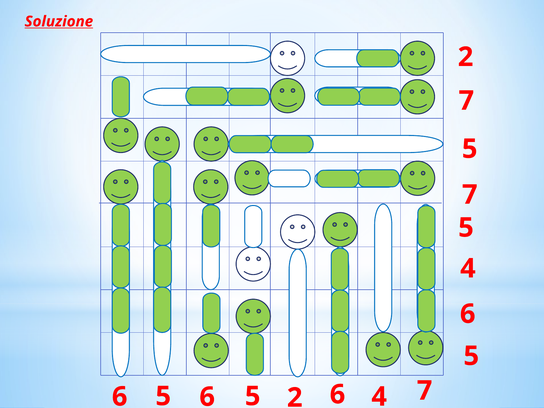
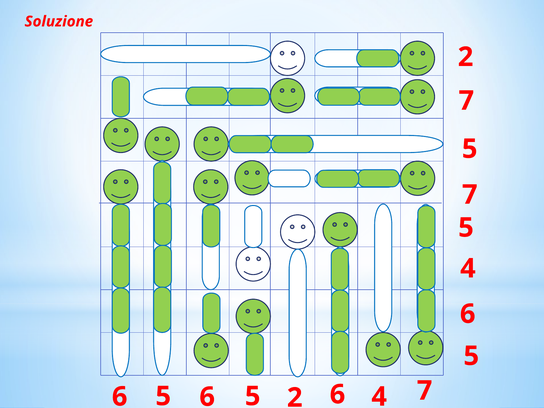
Soluzione underline: present -> none (59, 21)
